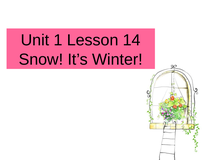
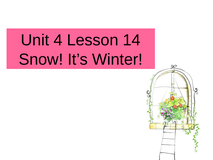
1: 1 -> 4 (58, 40)
